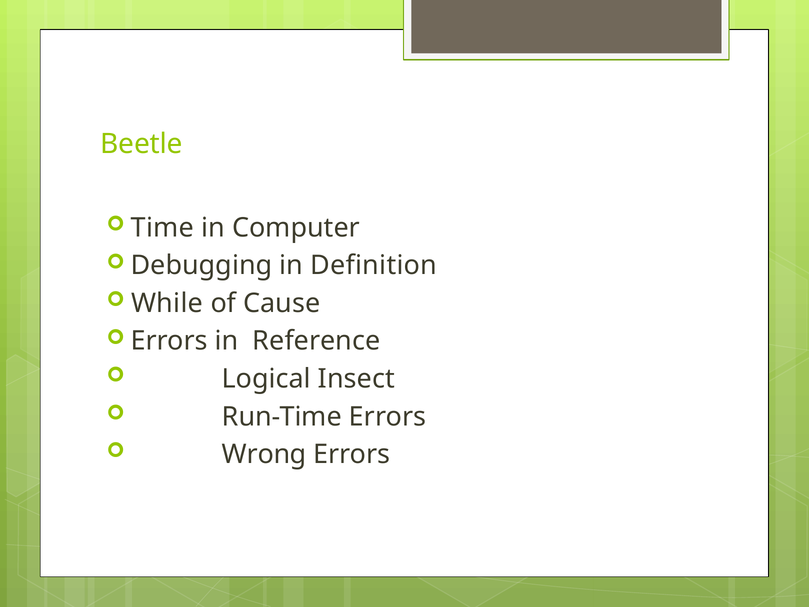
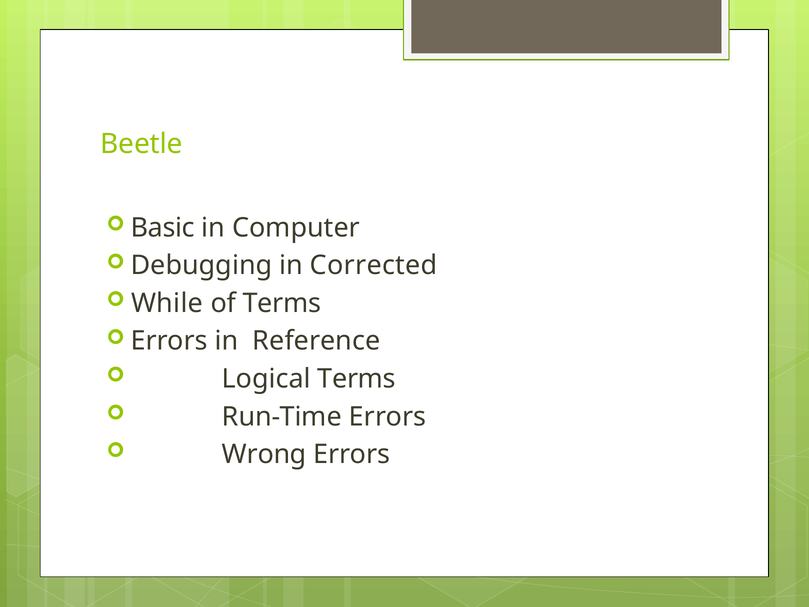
Time: Time -> Basic (163, 228)
Definition: Definition -> Corrected (374, 265)
of Cause: Cause -> Terms (282, 303)
Logical Insect: Insect -> Terms (357, 379)
